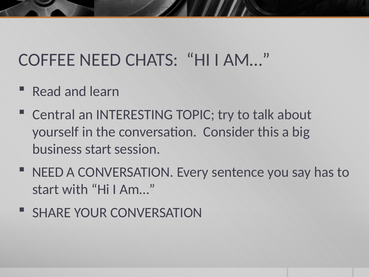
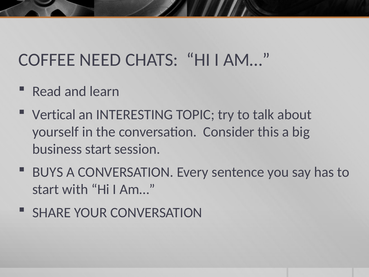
Central: Central -> Vertical (54, 115)
NEED: NEED -> BUYS (48, 172)
